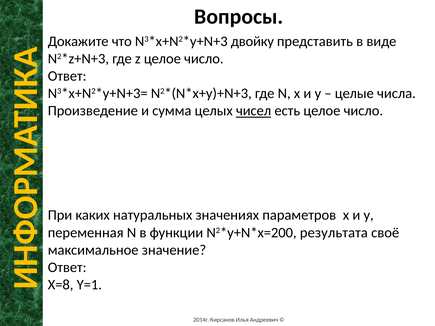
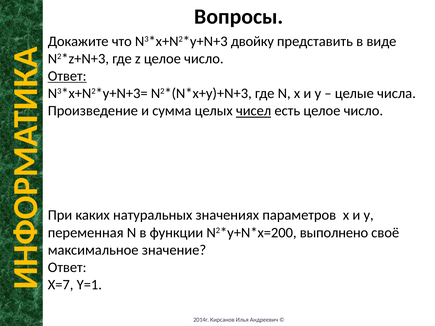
Ответ underline: none -> present (67, 76)
результата: результата -> выполнено (334, 233)
X=8: X=8 -> X=7 (61, 285)
